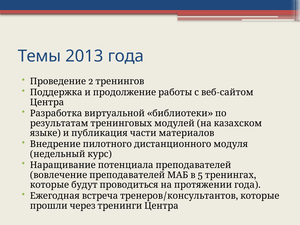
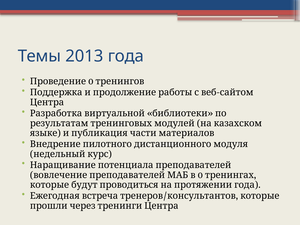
2: 2 -> 0 (91, 81)
5: 5 -> 0 (200, 175)
